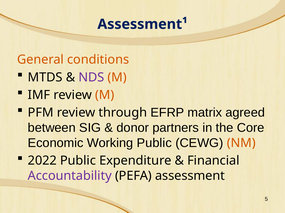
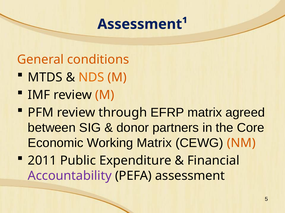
NDS colour: purple -> orange (91, 78)
Working Public: Public -> Matrix (154, 143)
2022: 2022 -> 2011 (42, 161)
